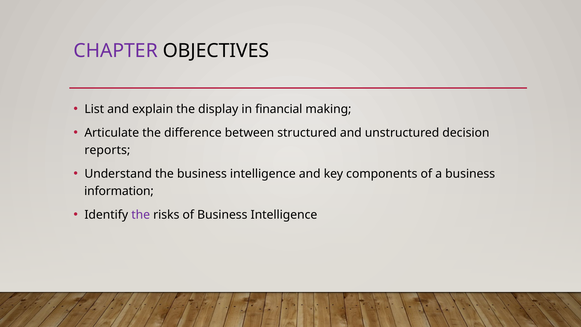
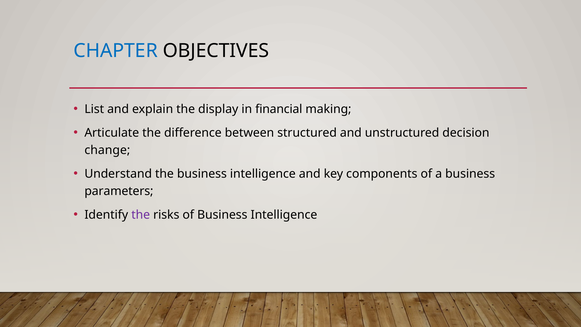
CHAPTER colour: purple -> blue (116, 51)
reports: reports -> change (107, 150)
information: information -> parameters (119, 191)
